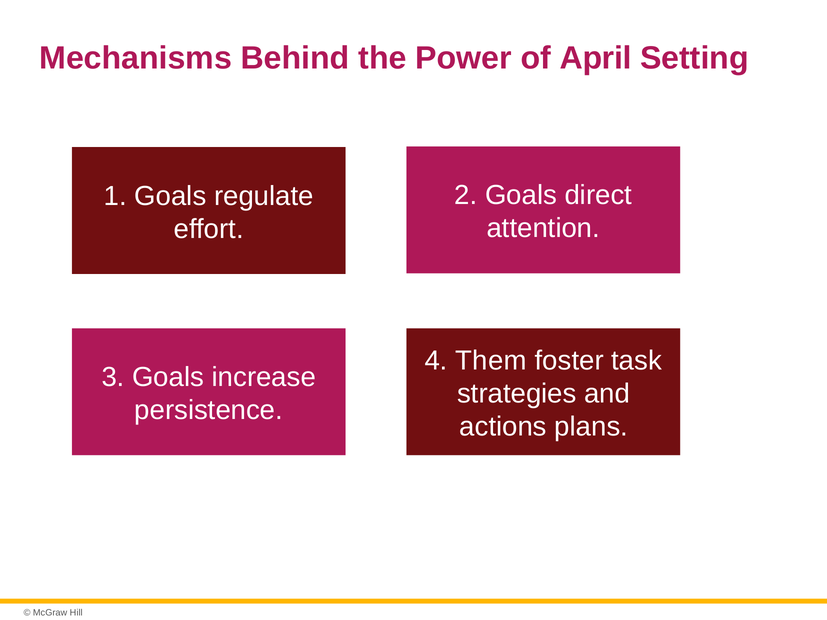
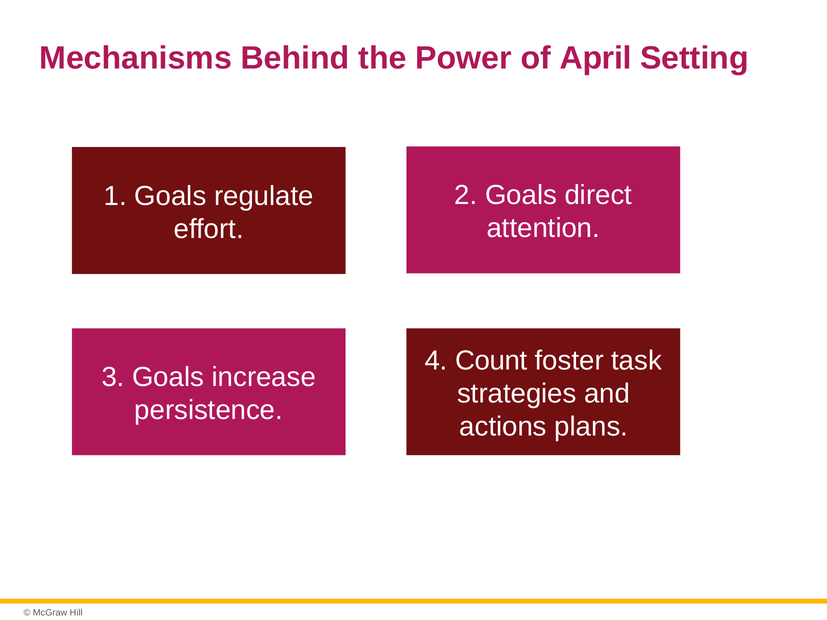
Them: Them -> Count (491, 361)
